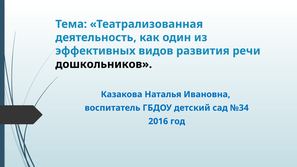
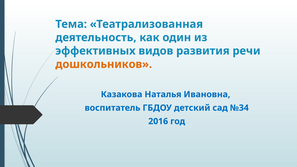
дошкольников colour: black -> orange (104, 64)
